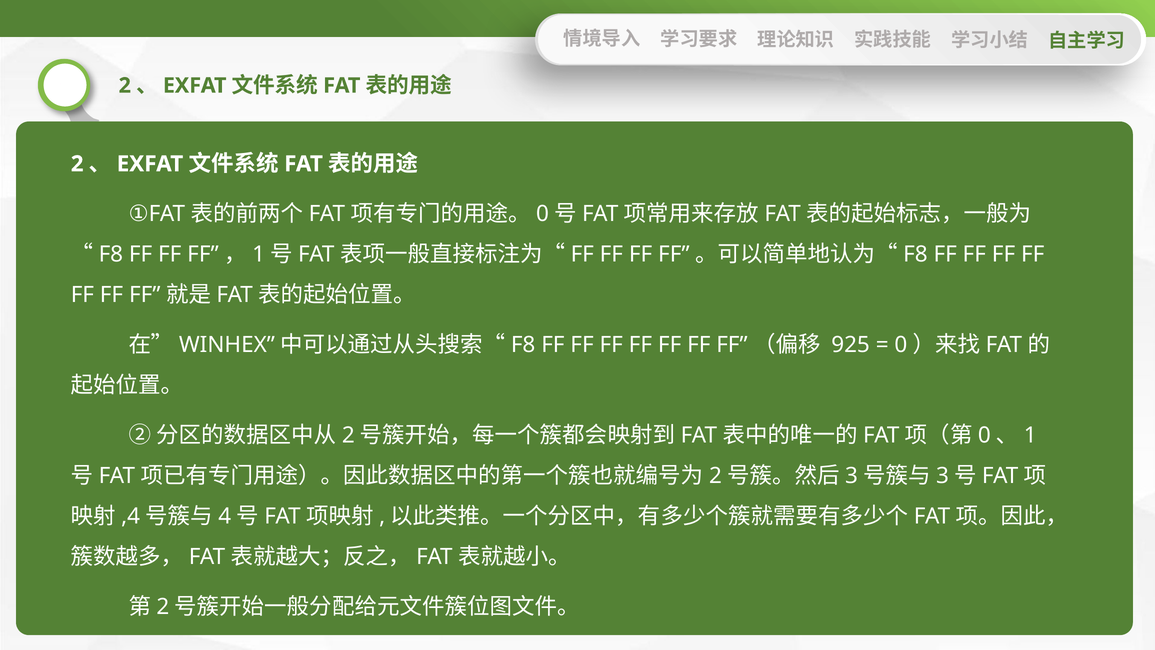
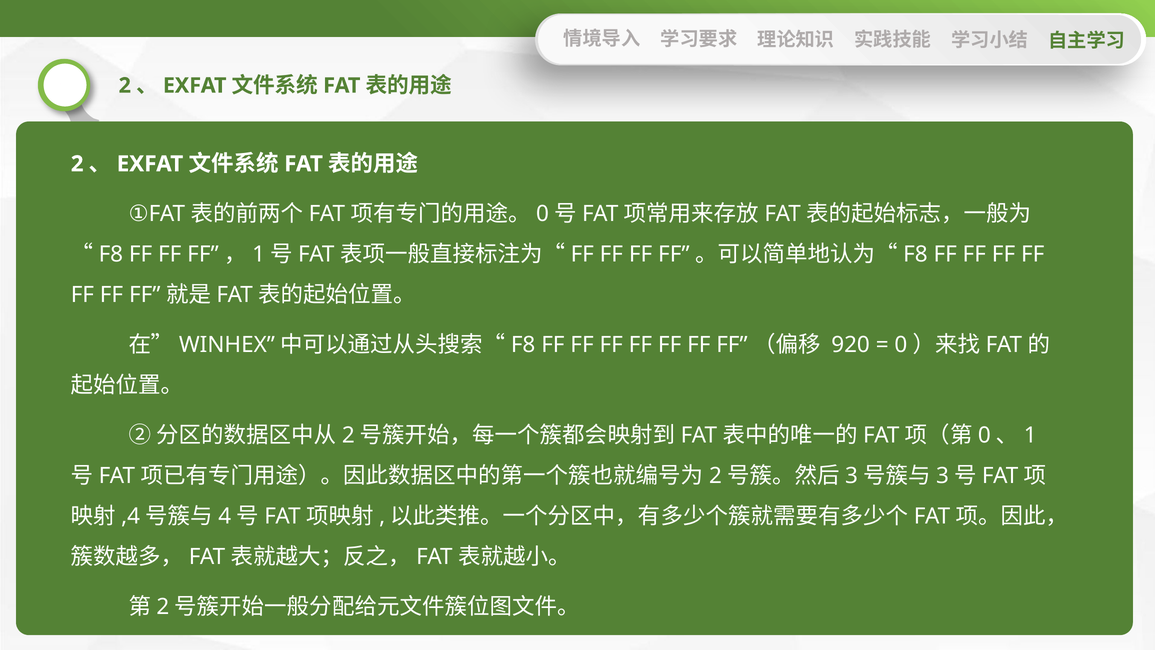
925: 925 -> 920 (851, 345)
